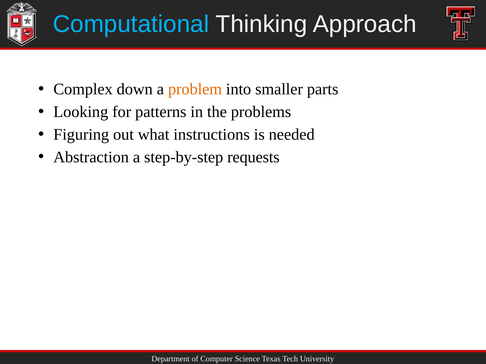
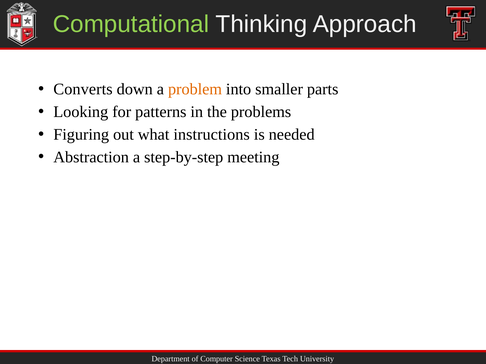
Computational colour: light blue -> light green (131, 24)
Complex: Complex -> Converts (83, 89)
requests: requests -> meeting (253, 157)
